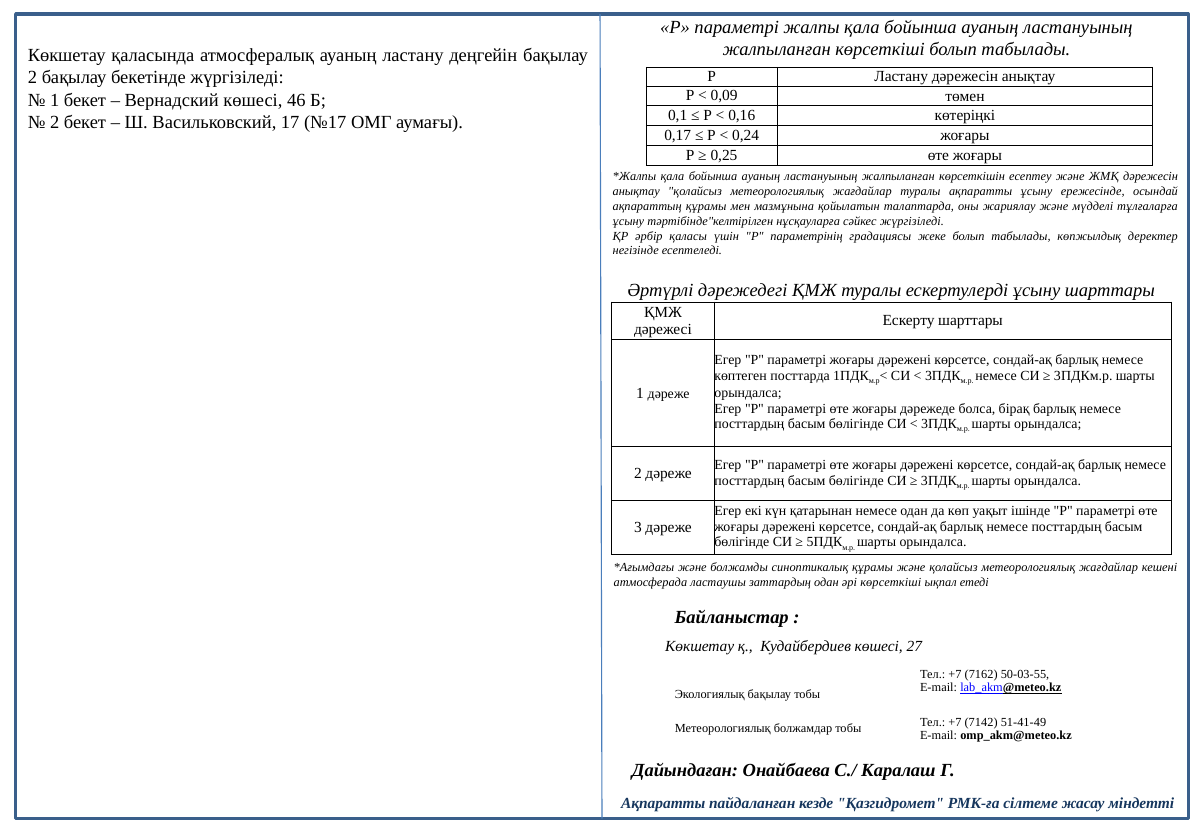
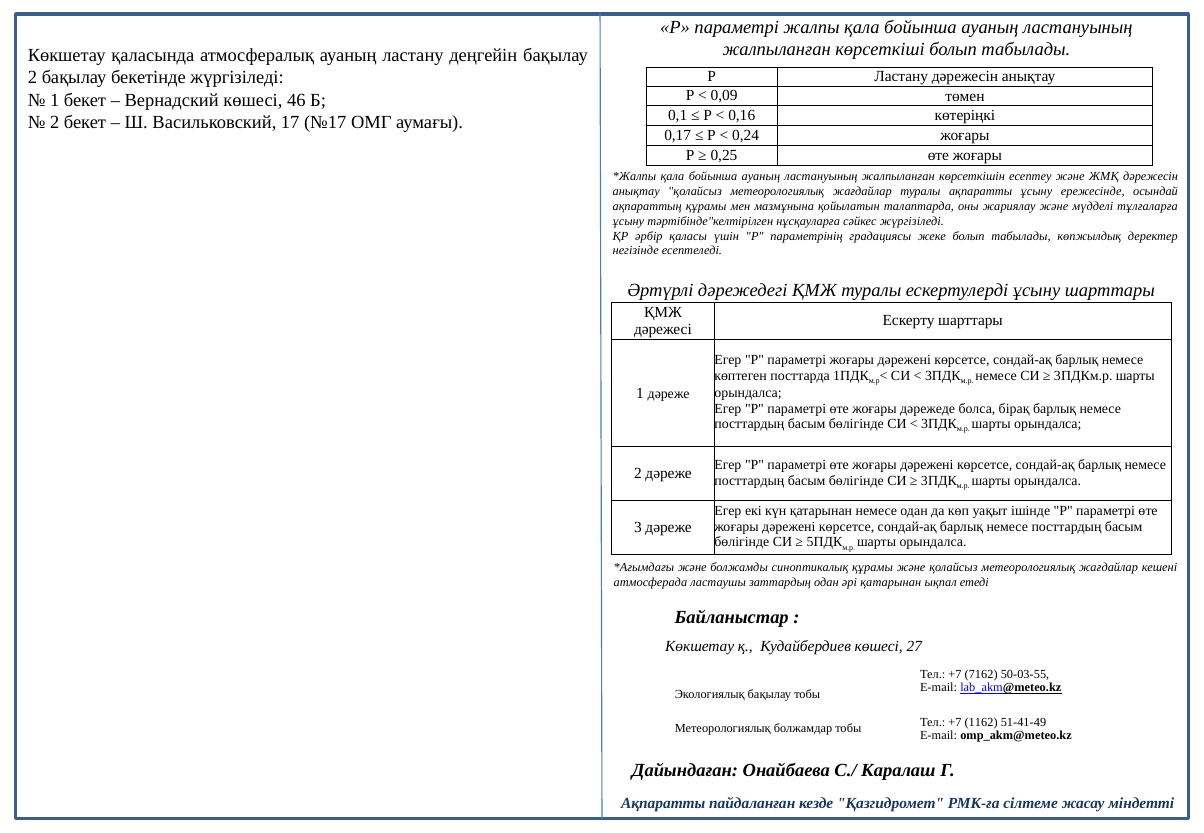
әрі көрсеткіші: көрсеткіші -> қатарынан (891, 583)
7142: 7142 -> 1162 (981, 723)
